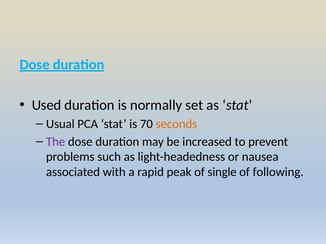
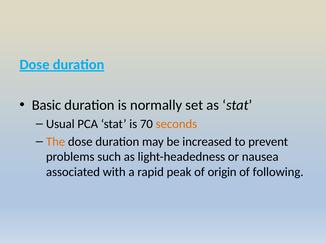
Used: Used -> Basic (47, 105)
The colour: purple -> orange (56, 142)
single: single -> origin (222, 172)
